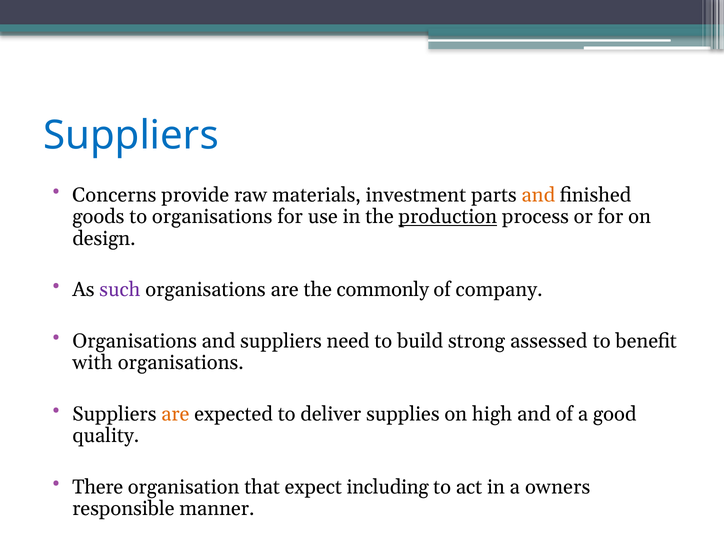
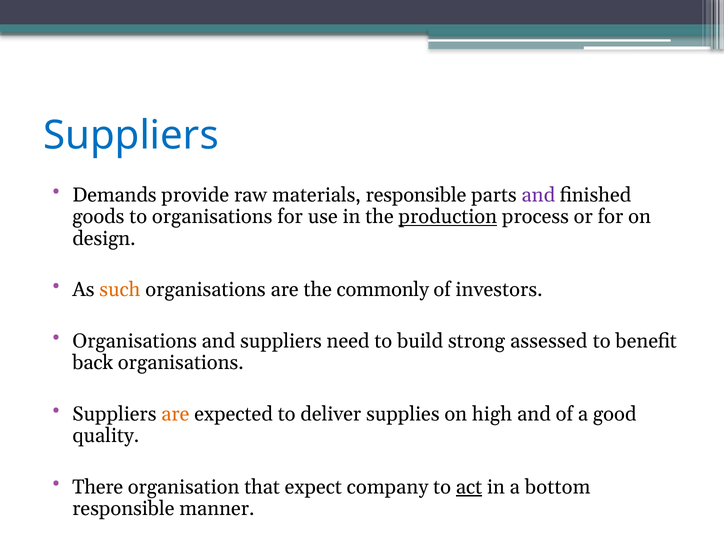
Concerns: Concerns -> Demands (114, 195)
materials investment: investment -> responsible (416, 195)
and colour: orange -> purple (538, 195)
such colour: purple -> orange (120, 290)
company: company -> investors (499, 290)
with: with -> back (93, 363)
including: including -> company (388, 487)
act underline: none -> present (469, 487)
owners: owners -> bottom (558, 487)
